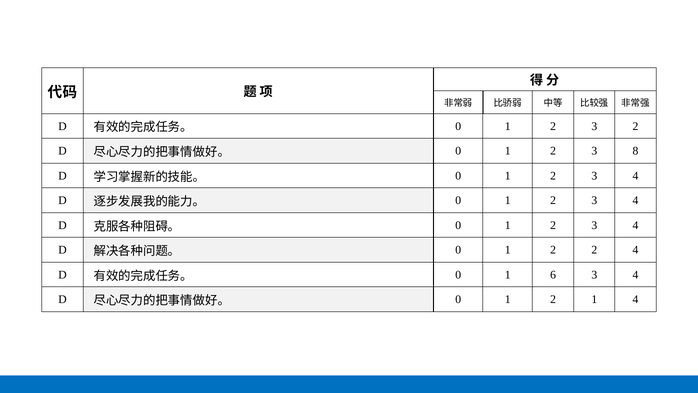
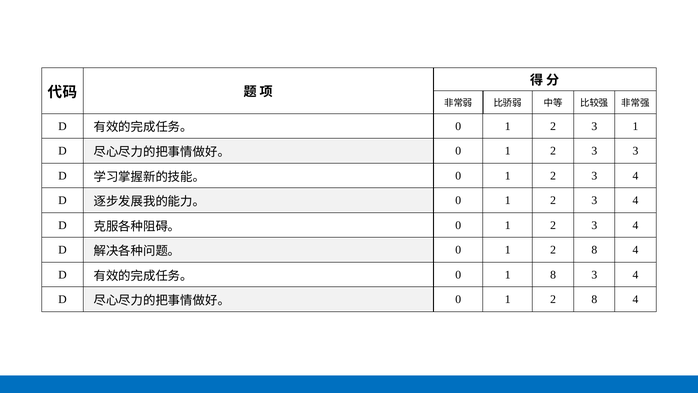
3 2: 2 -> 1 (636, 126)
3 8: 8 -> 3 (636, 151)
2: 2 -> 8 (594, 250)
1 6: 6 -> 8 (553, 274)
1: 1 -> 8 (594, 299)
